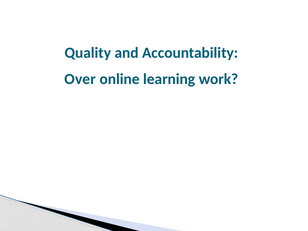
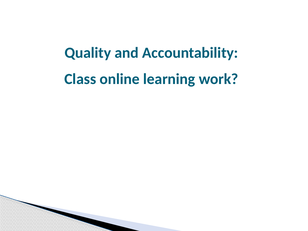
Over: Over -> Class (80, 79)
